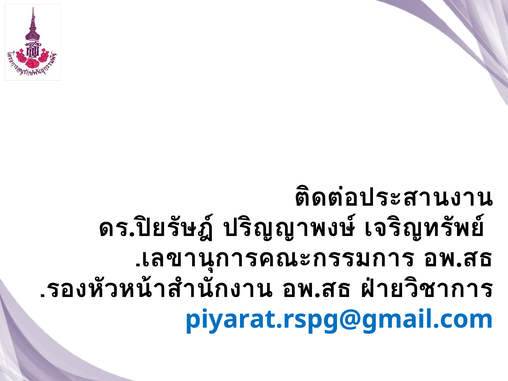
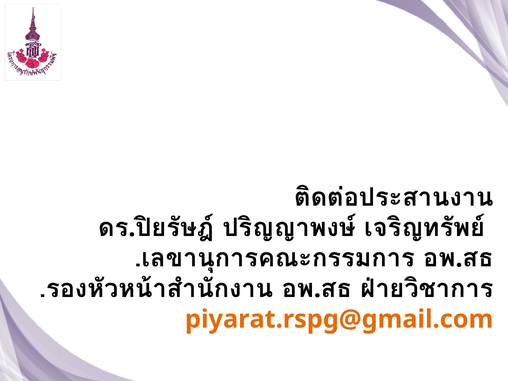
piyarat.rspg@gmail.com colour: blue -> orange (339, 319)
